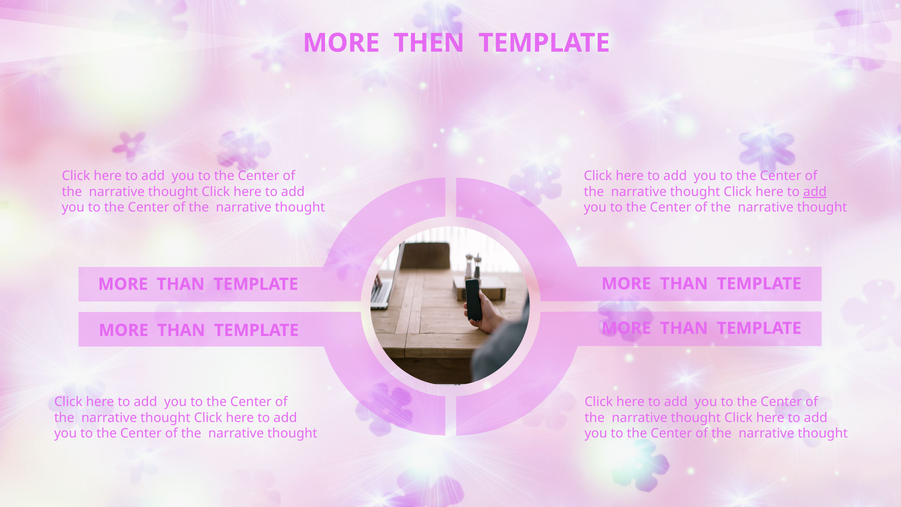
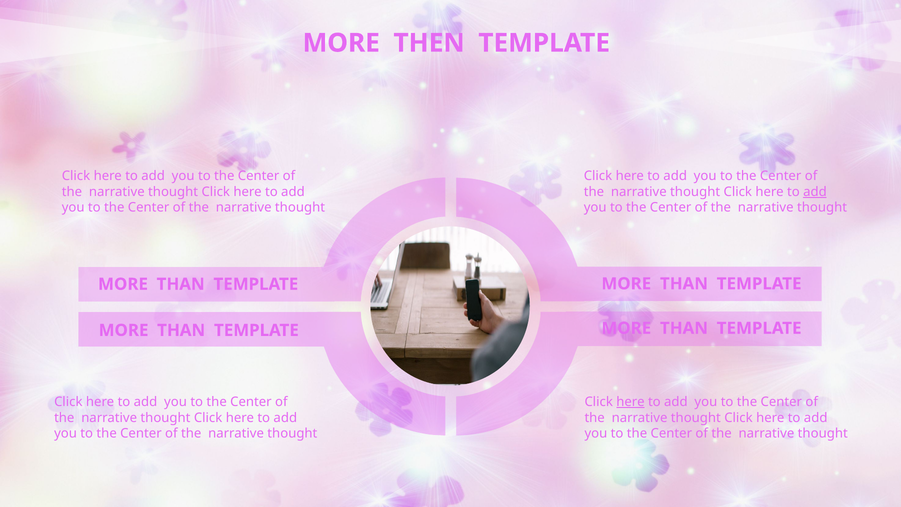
here underline: none -> present (630, 402)
